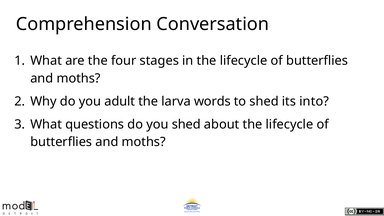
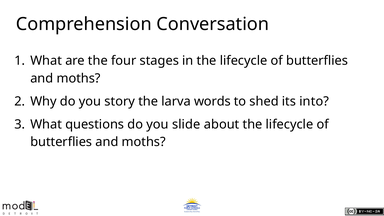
adult: adult -> story (120, 101)
you shed: shed -> slide (186, 124)
